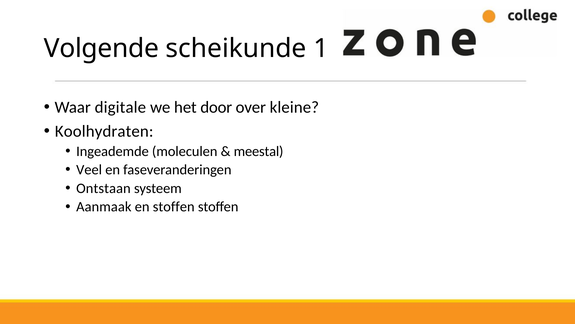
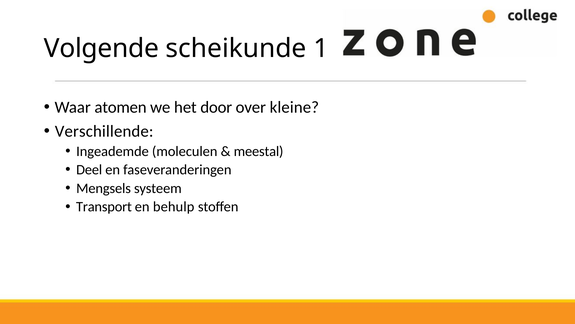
digitale: digitale -> atomen (121, 107)
Koolhydraten: Koolhydraten -> Verschillende (104, 131)
Veel: Veel -> Deel (89, 170)
Ontstaan: Ontstaan -> Mengsels (104, 188)
Aanmaak: Aanmaak -> Transport (104, 207)
en stoffen: stoffen -> behulp (174, 207)
